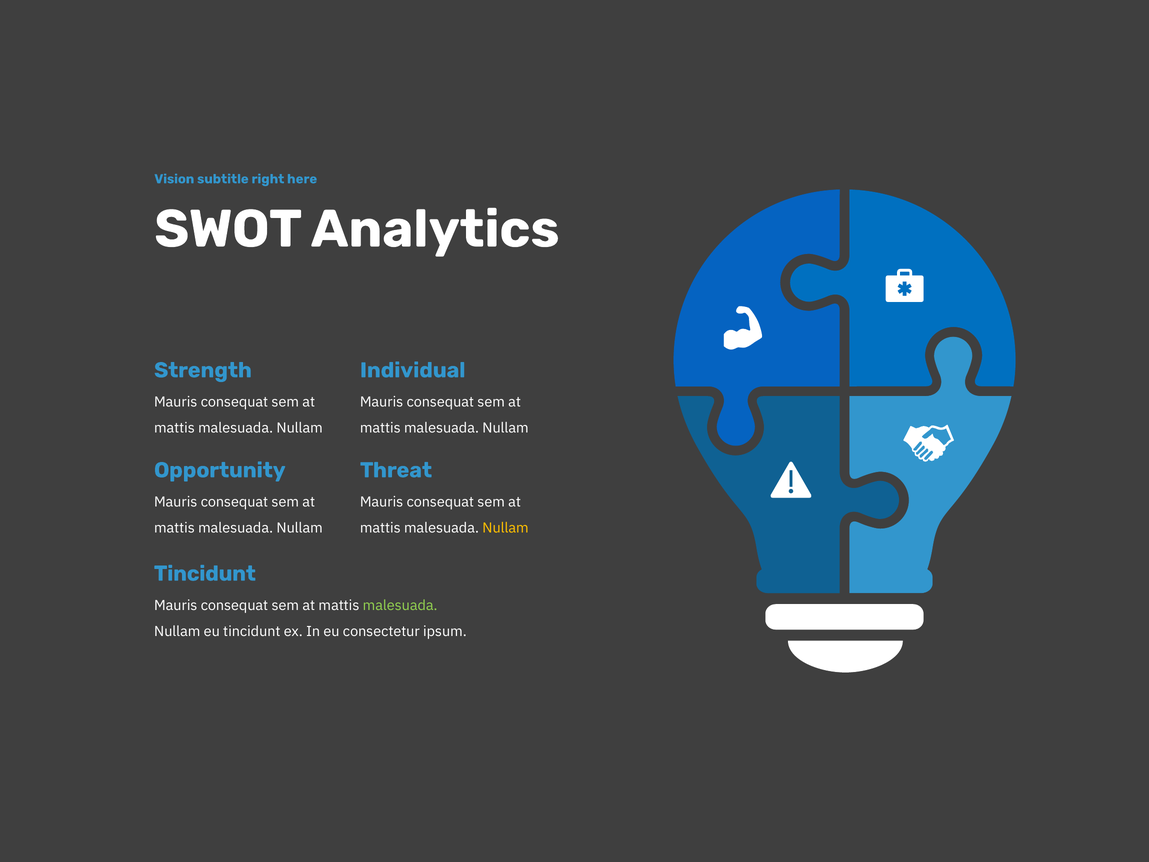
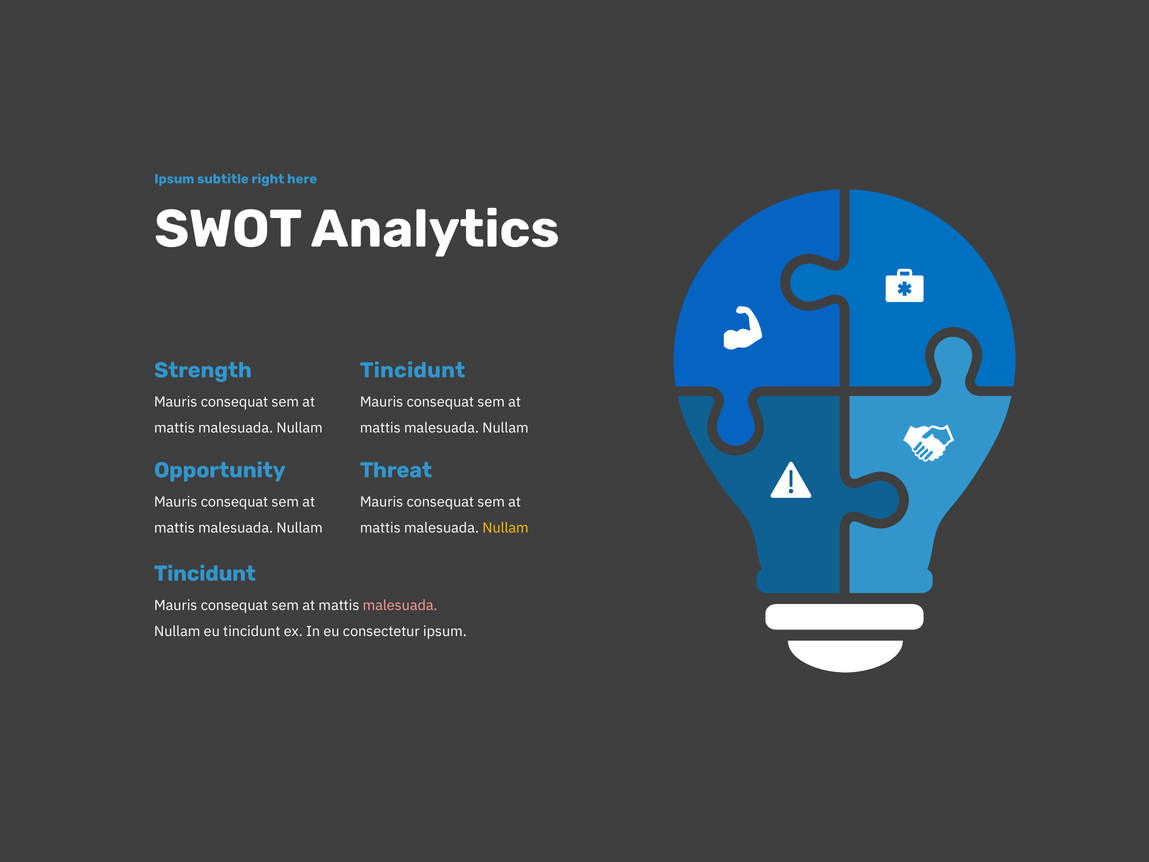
Vision: Vision -> Ipsum (174, 179)
Individual: Individual -> Tincidunt (413, 370)
malesuada colour: light green -> pink (400, 605)
